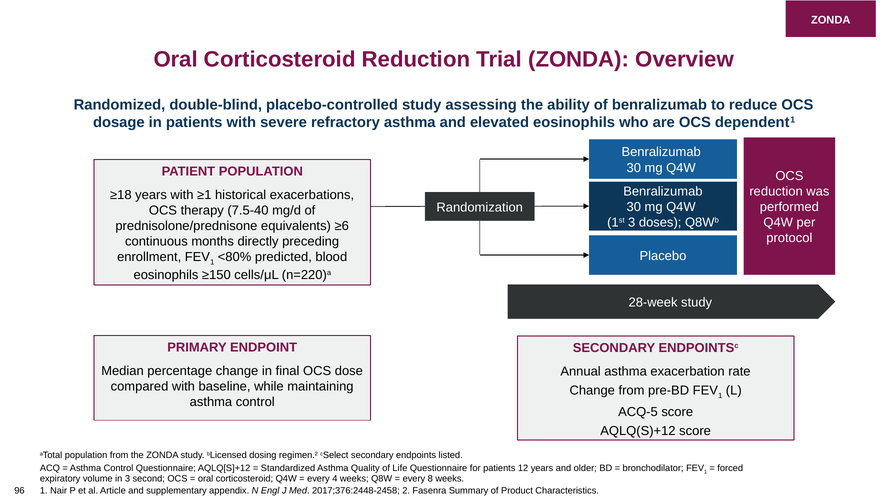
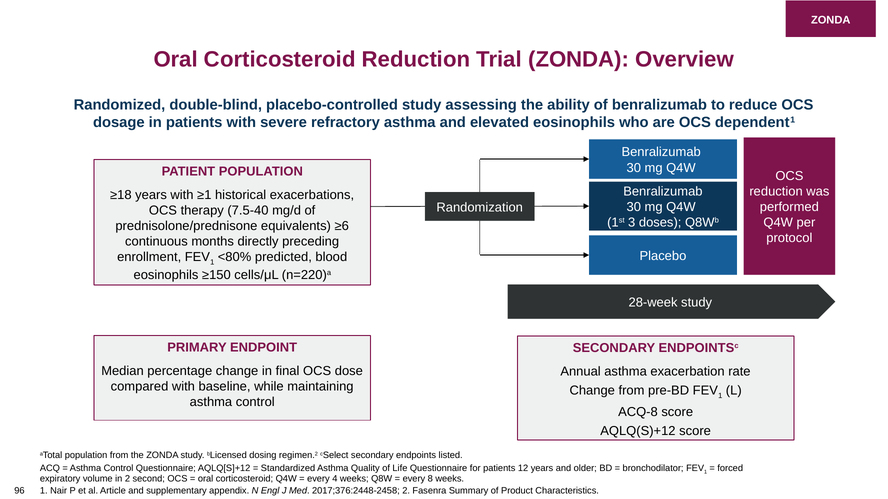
ACQ-5: ACQ-5 -> ACQ-8 (638, 412)
in 3: 3 -> 2 (127, 479)
